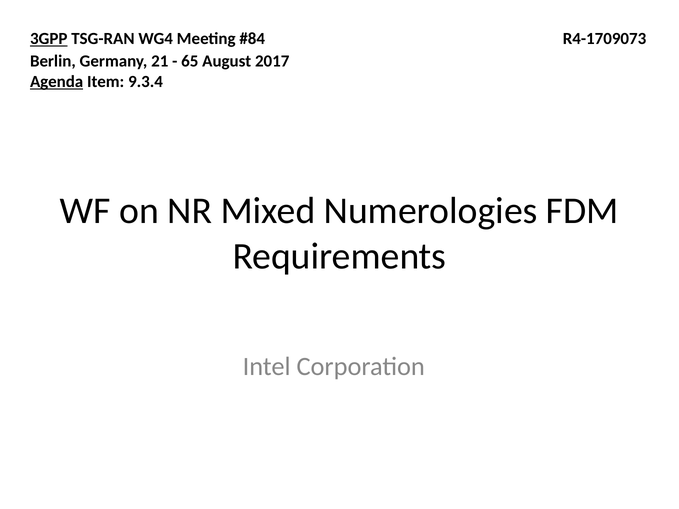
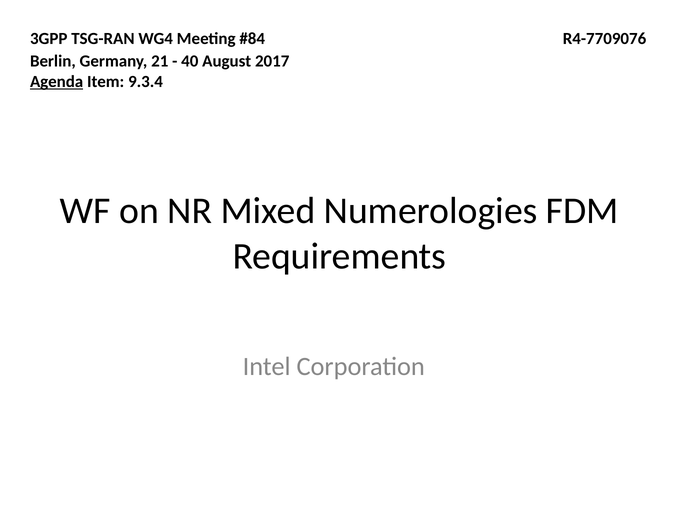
3GPP underline: present -> none (49, 39)
R4-1709073: R4-1709073 -> R4-7709076 (605, 39)
65: 65 -> 40 (190, 61)
